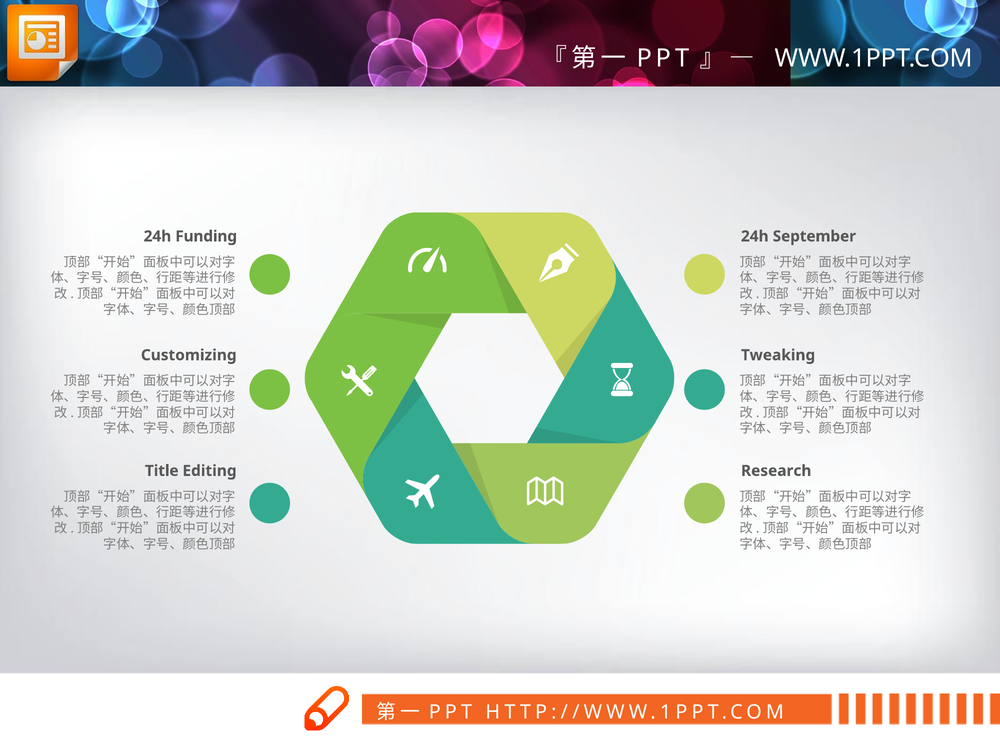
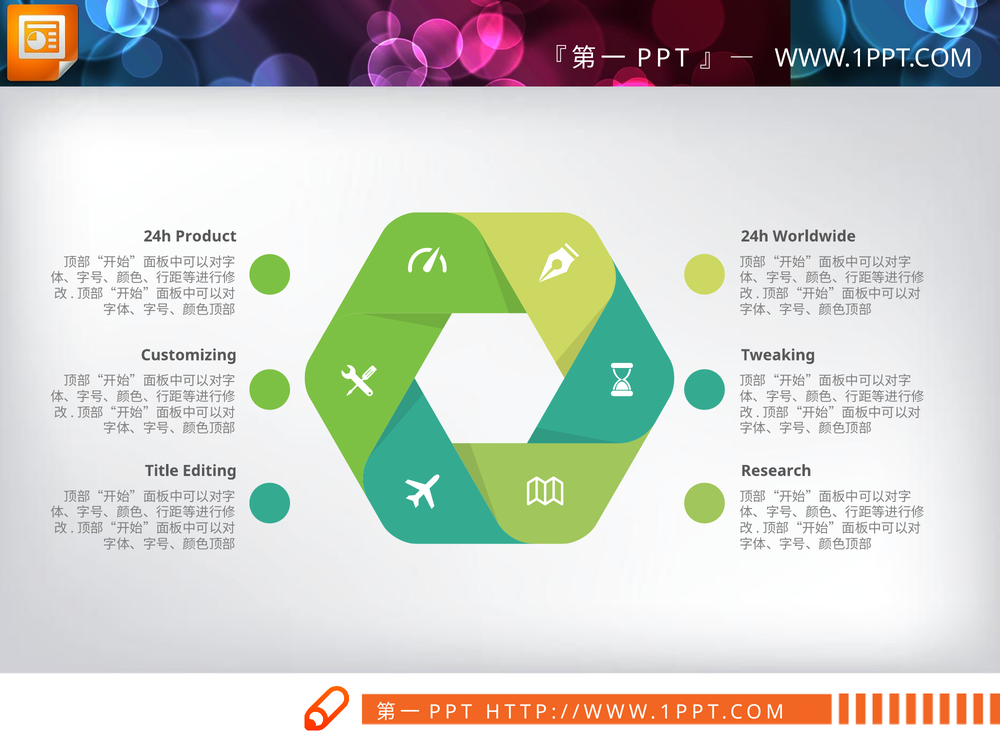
Funding: Funding -> Product (206, 236)
September: September -> Worldwide (814, 236)
